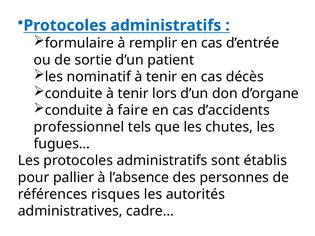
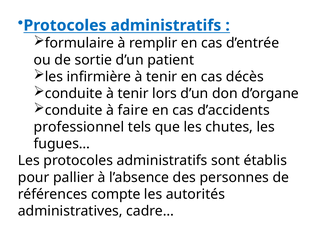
nominatif: nominatif -> infirmière (99, 77)
risques: risques -> compte (116, 194)
